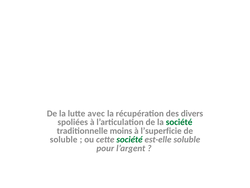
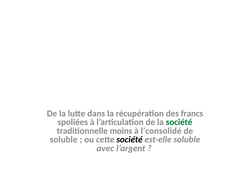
avec: avec -> dans (96, 113)
divers: divers -> francs (192, 113)
l’superficie: l’superficie -> l’consolidé (161, 131)
société colour: green -> black (130, 139)
pour: pour -> avec (105, 148)
